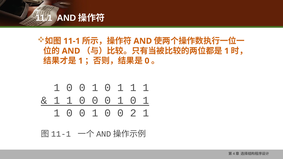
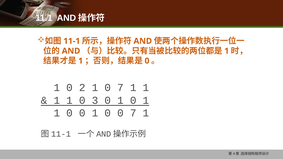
0: 0 -> 2 (82, 88)
1: 1 -> 7 (120, 88)
0: 0 -> 3 (95, 100)
0 0 2: 2 -> 7 (133, 113)
